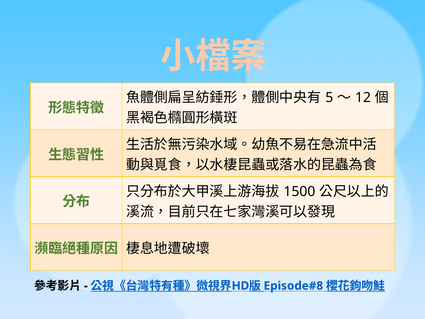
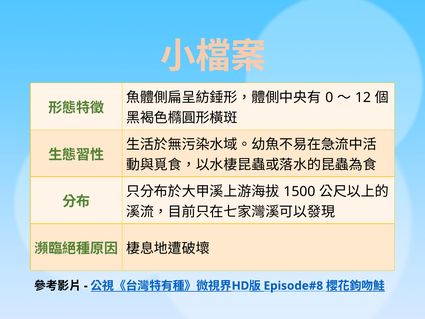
5: 5 -> 0 (329, 98)
